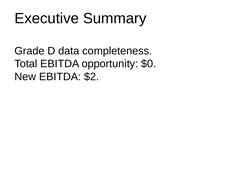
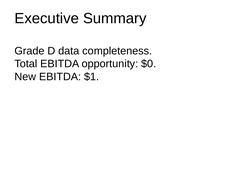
$2: $2 -> $1 (92, 77)
